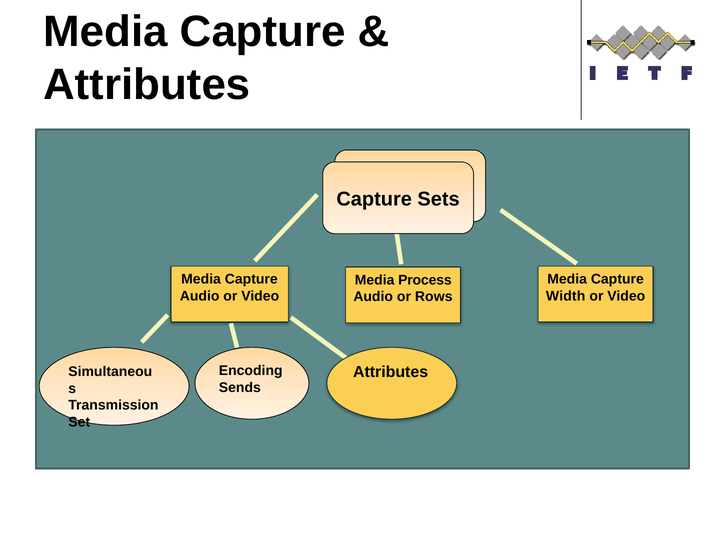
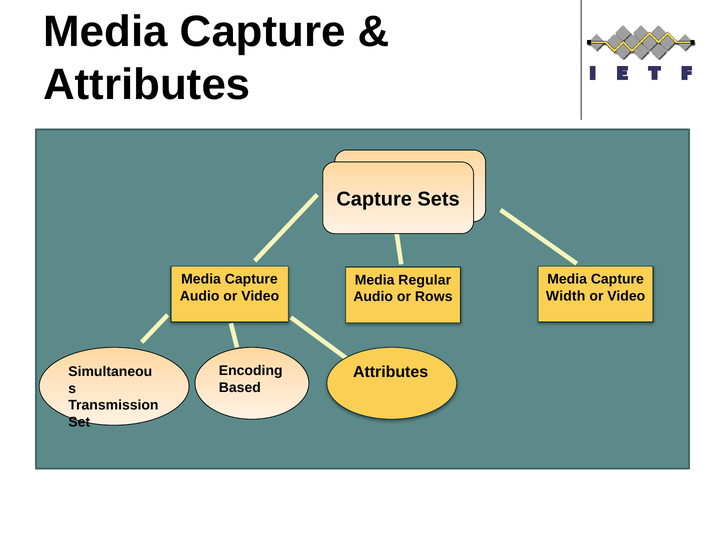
Process: Process -> Regular (425, 280)
Sends: Sends -> Based (240, 388)
